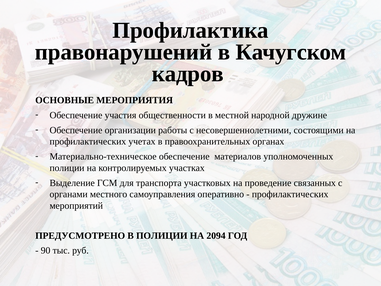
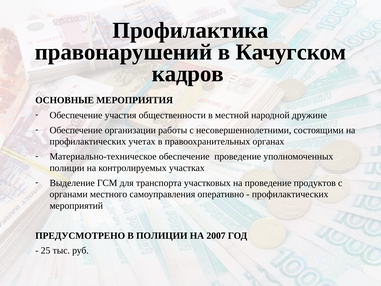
обеспечение материалов: материалов -> проведение (238, 156)
связанных: связанных -> продуктов (315, 183)
2094: 2094 -> 2007 (216, 235)
90: 90 -> 25 (46, 250)
